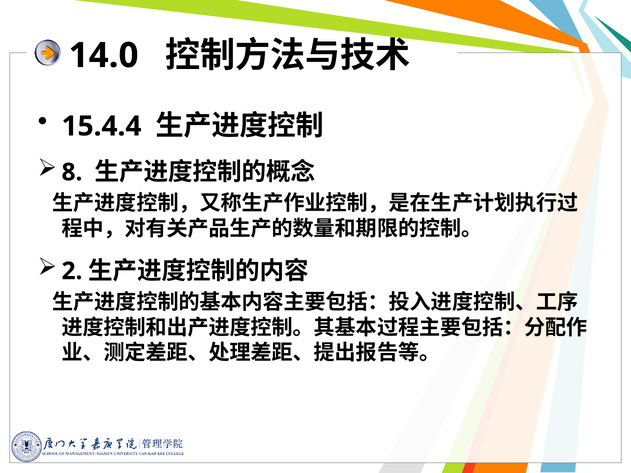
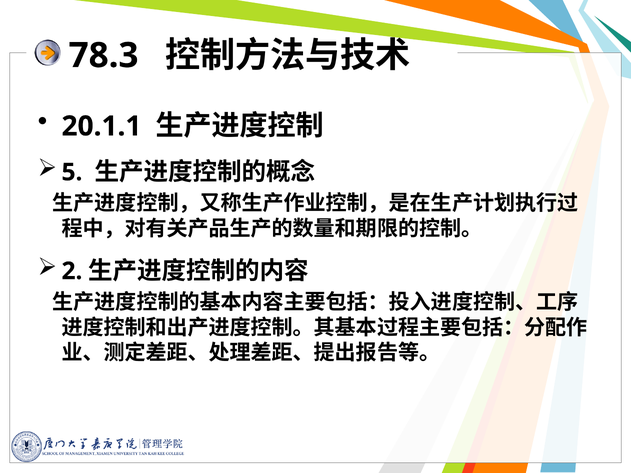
14.0: 14.0 -> 78.3 (104, 56)
15.4.4: 15.4.4 -> 20.1.1 (101, 126)
8: 8 -> 5 (72, 172)
